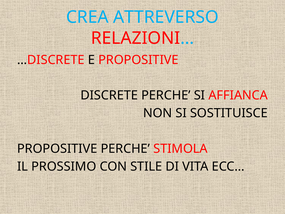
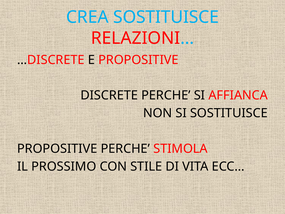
CREA ATTREVERSO: ATTREVERSO -> SOSTITUISCE (166, 17)
